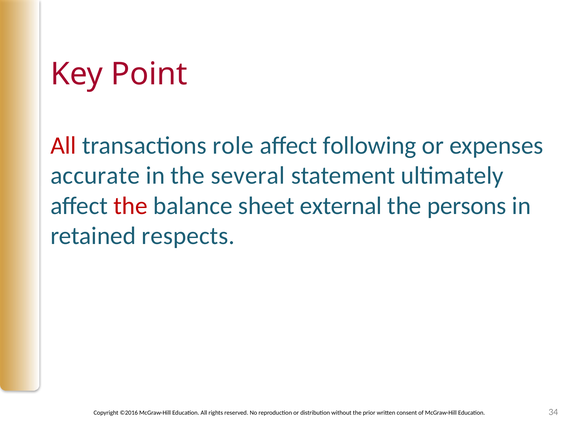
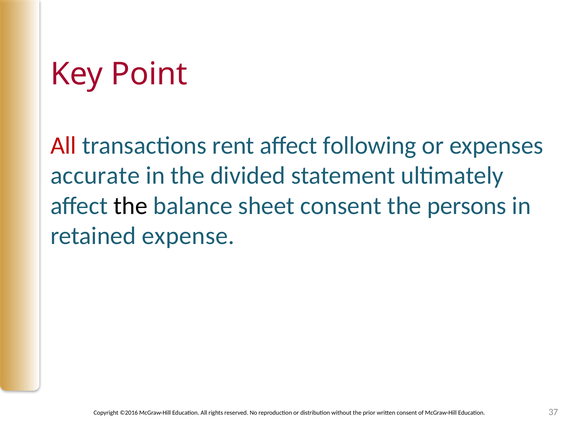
role: role -> rent (233, 145)
several: several -> divided (248, 175)
the colour: red -> black (130, 206)
sheet external: external -> consent (341, 206)
respects: respects -> expense (188, 236)
34: 34 -> 37 (553, 412)
